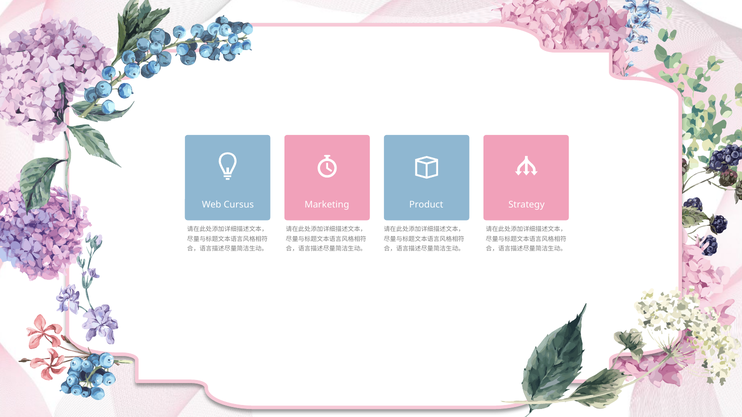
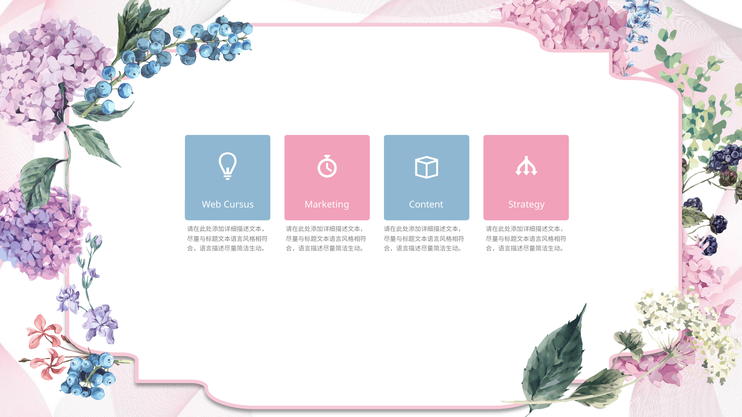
Product: Product -> Content (426, 205)
